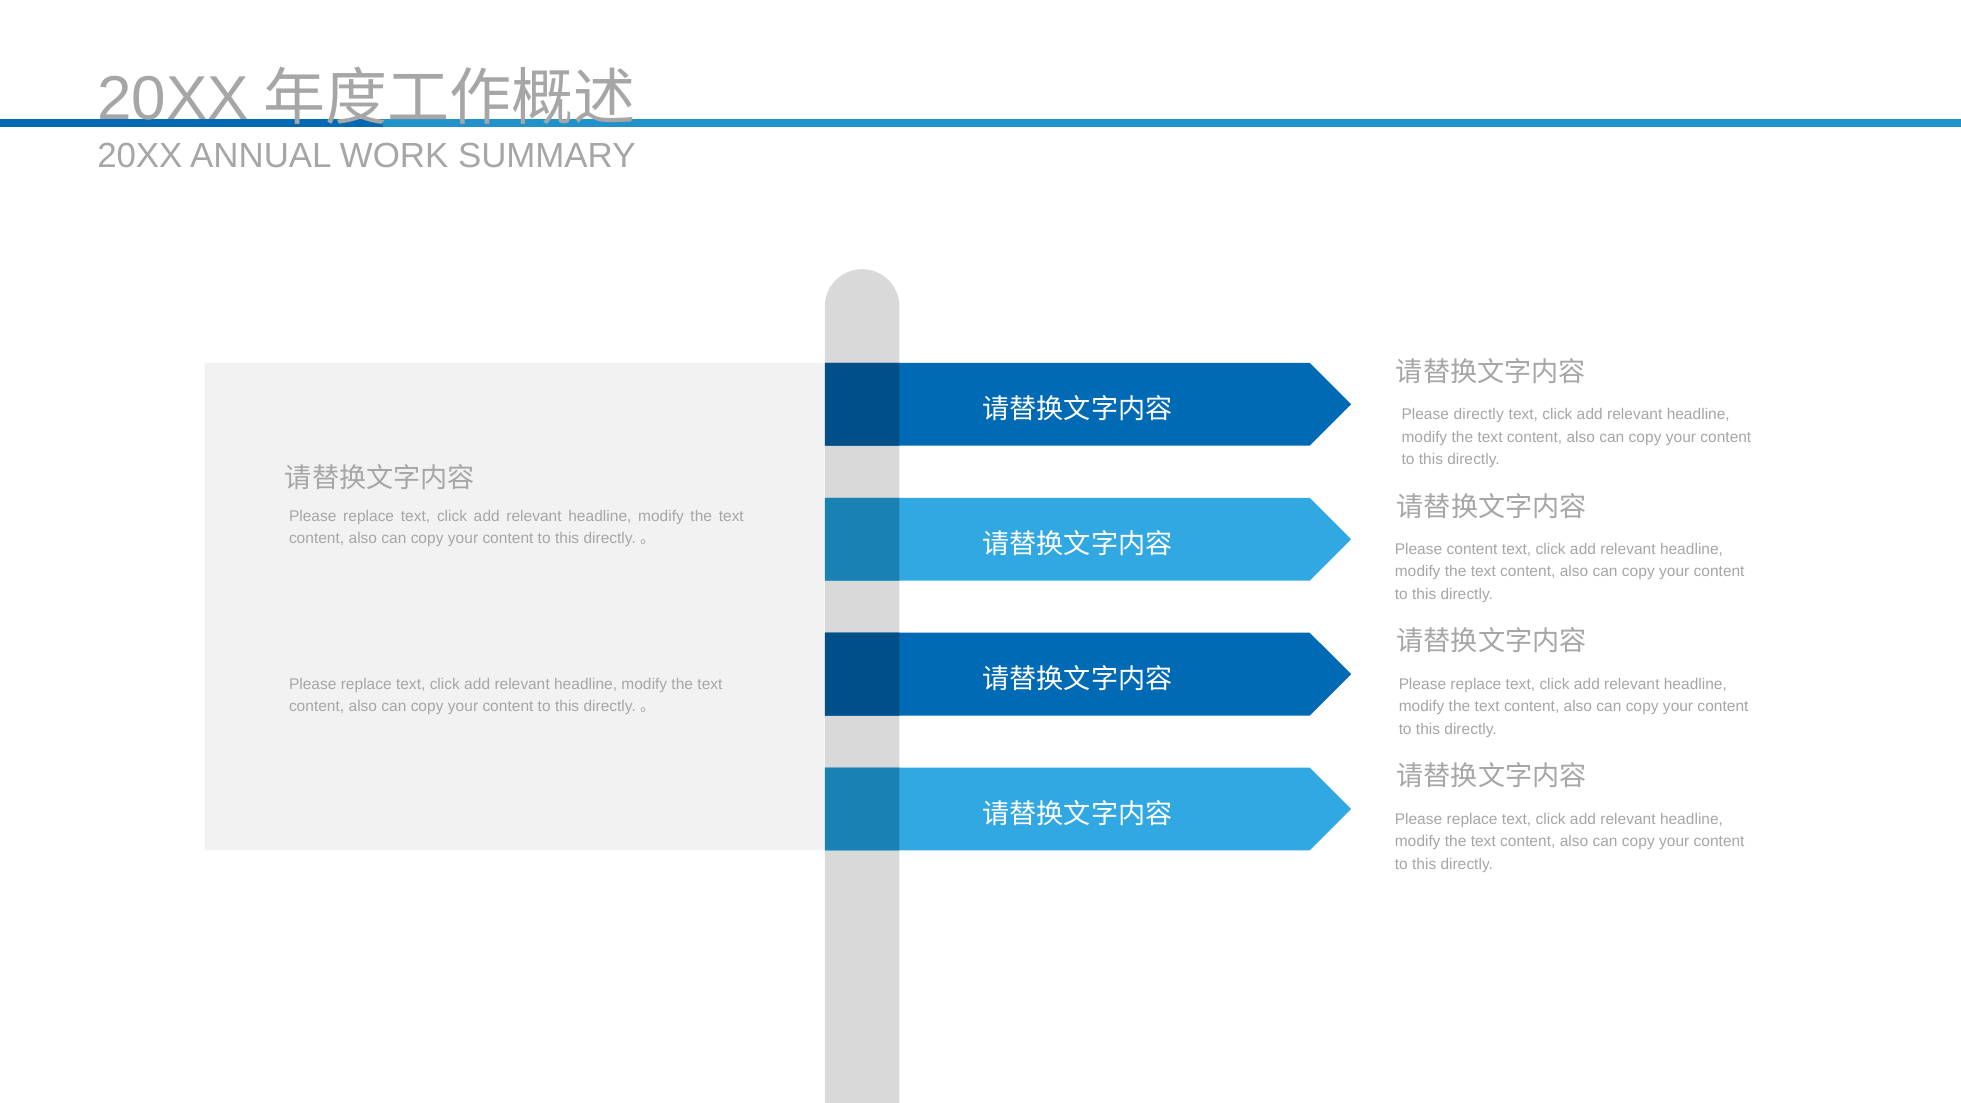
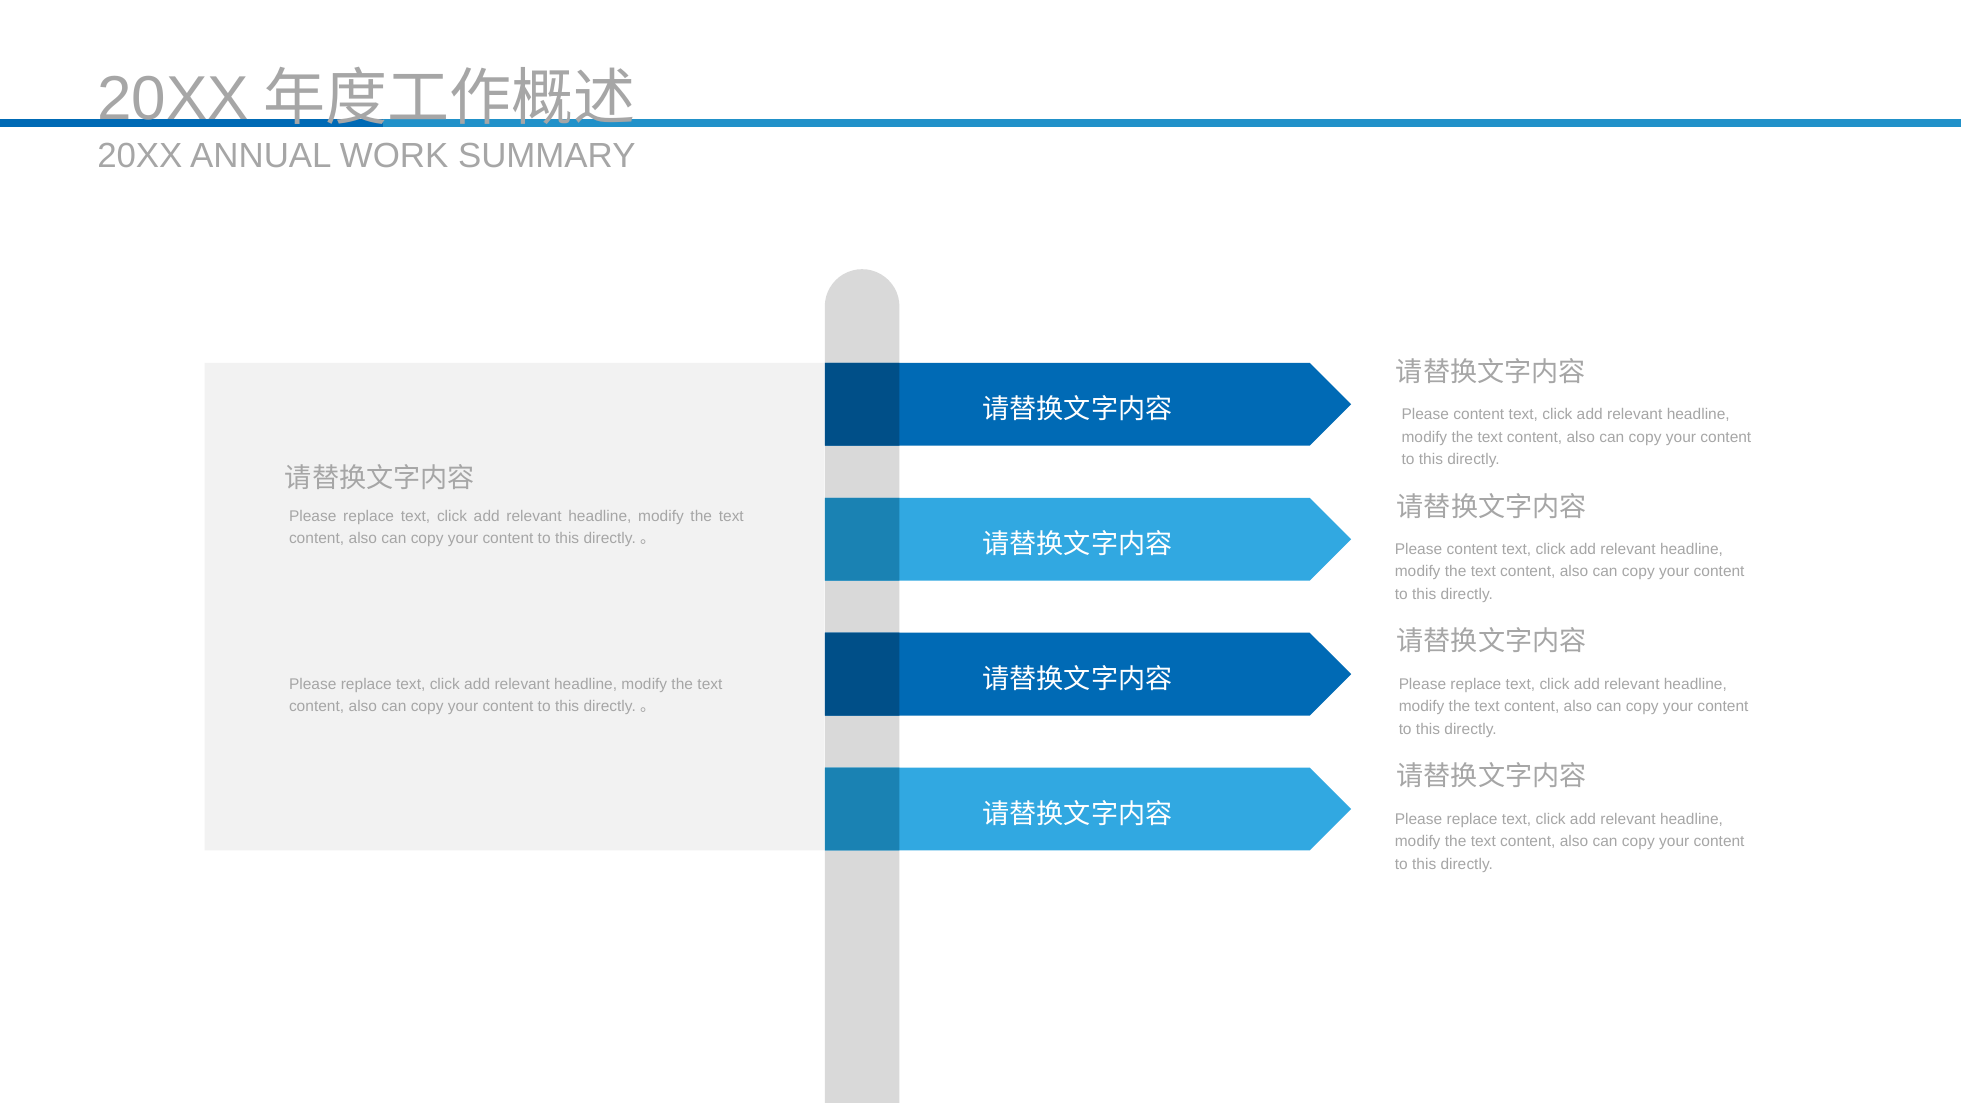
directly: directly -> content (1479, 415)
